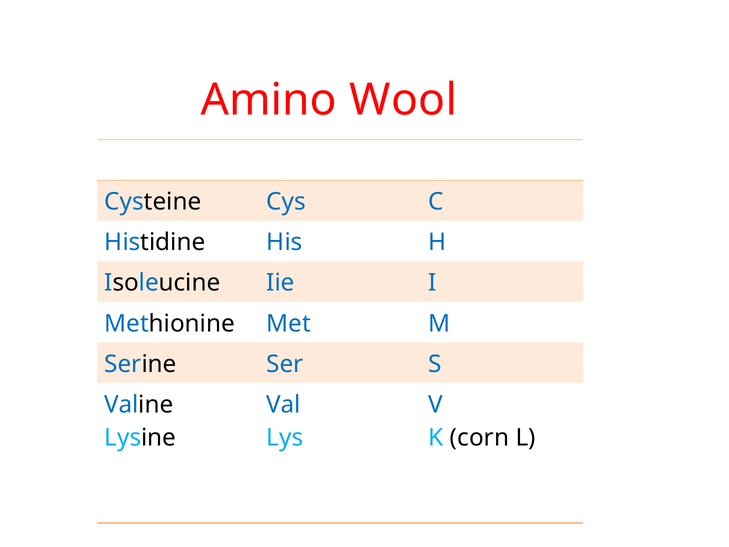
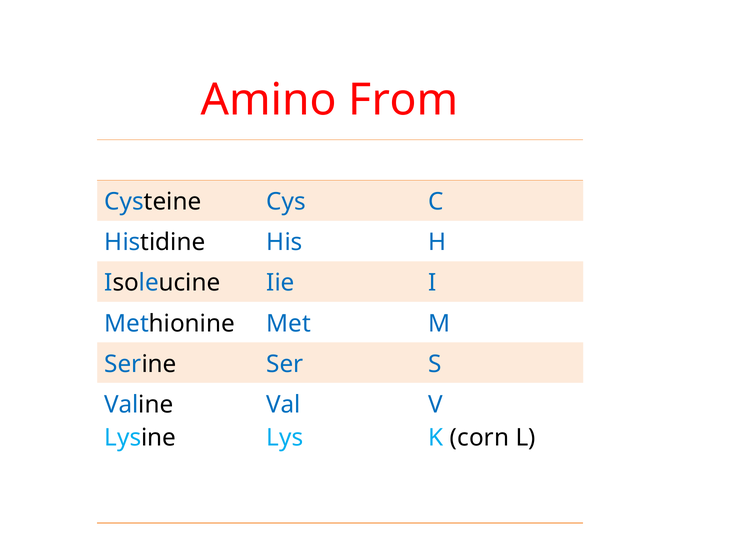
Wool: Wool -> From (403, 100)
